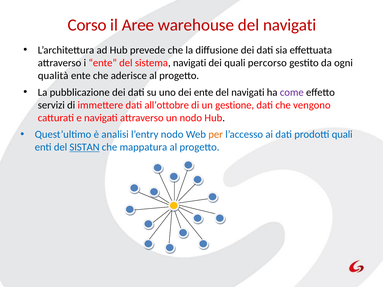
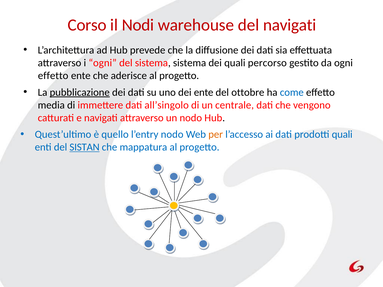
Aree: Aree -> Nodi (138, 25)
i ente: ente -> ogni (103, 63)
sistema navigati: navigati -> sistema (190, 63)
qualità: qualità -> effetto (53, 76)
pubblicazione underline: none -> present (80, 92)
navigati: navigati -> ottobre (248, 92)
come colour: purple -> blue (292, 92)
servizi: servizi -> media (51, 105)
all’ottobre: all’ottobre -> all’singolo (167, 105)
gestione: gestione -> centrale (235, 105)
analisi: analisi -> quello (115, 135)
